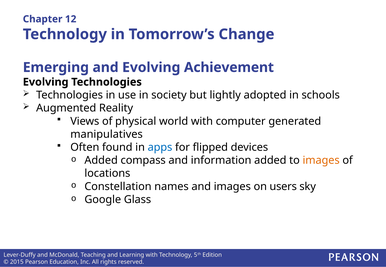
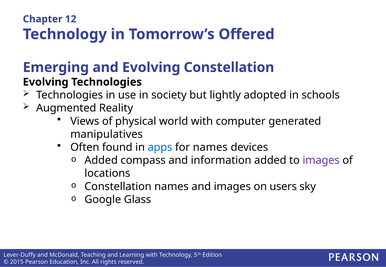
Change: Change -> Offered (247, 34)
Evolving Achievement: Achievement -> Constellation (229, 67)
for flipped: flipped -> names (210, 147)
images colour: orange -> purple (321, 160)
